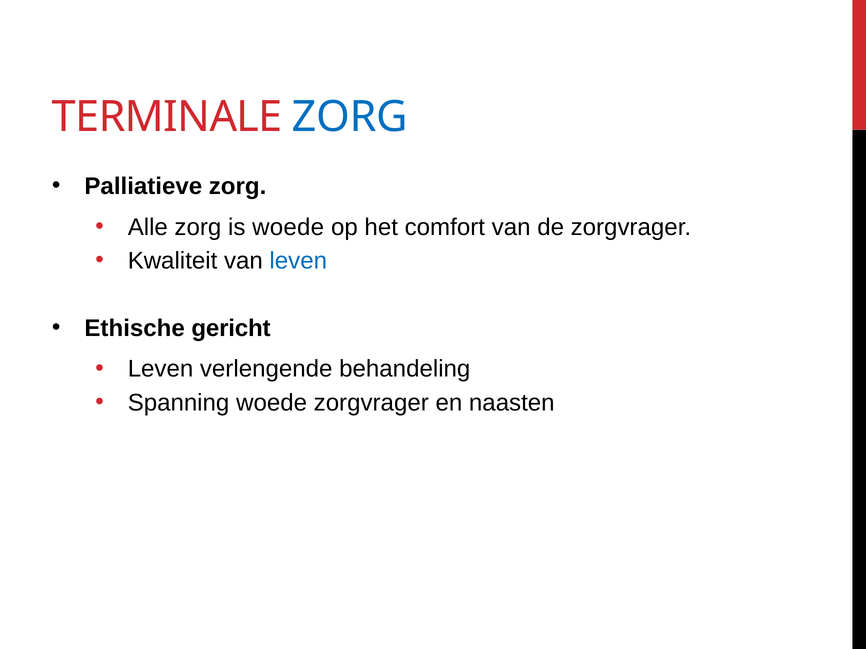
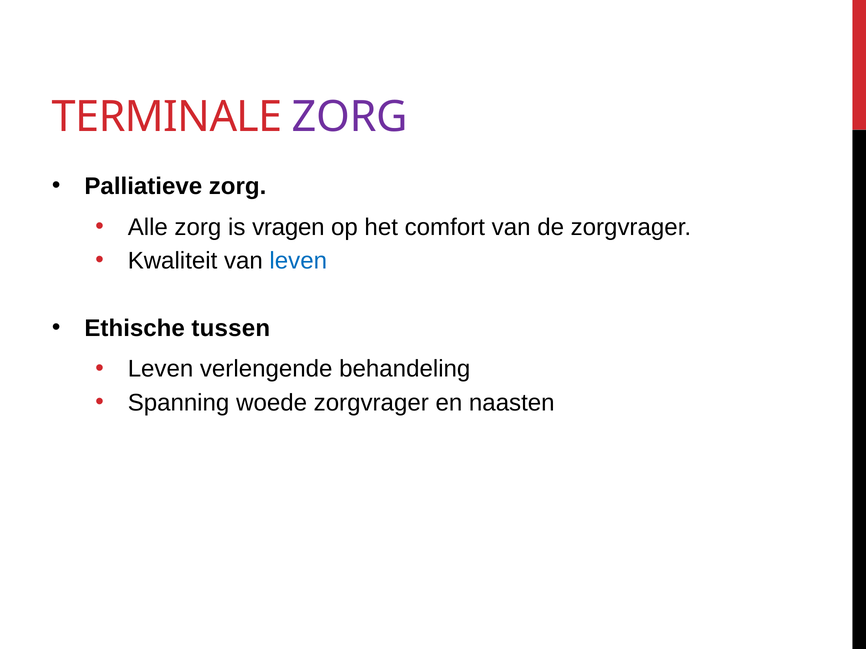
ZORG colour: blue -> purple (350, 117)
is woede: woede -> vragen (288, 227)
gericht: gericht -> tussen (231, 328)
